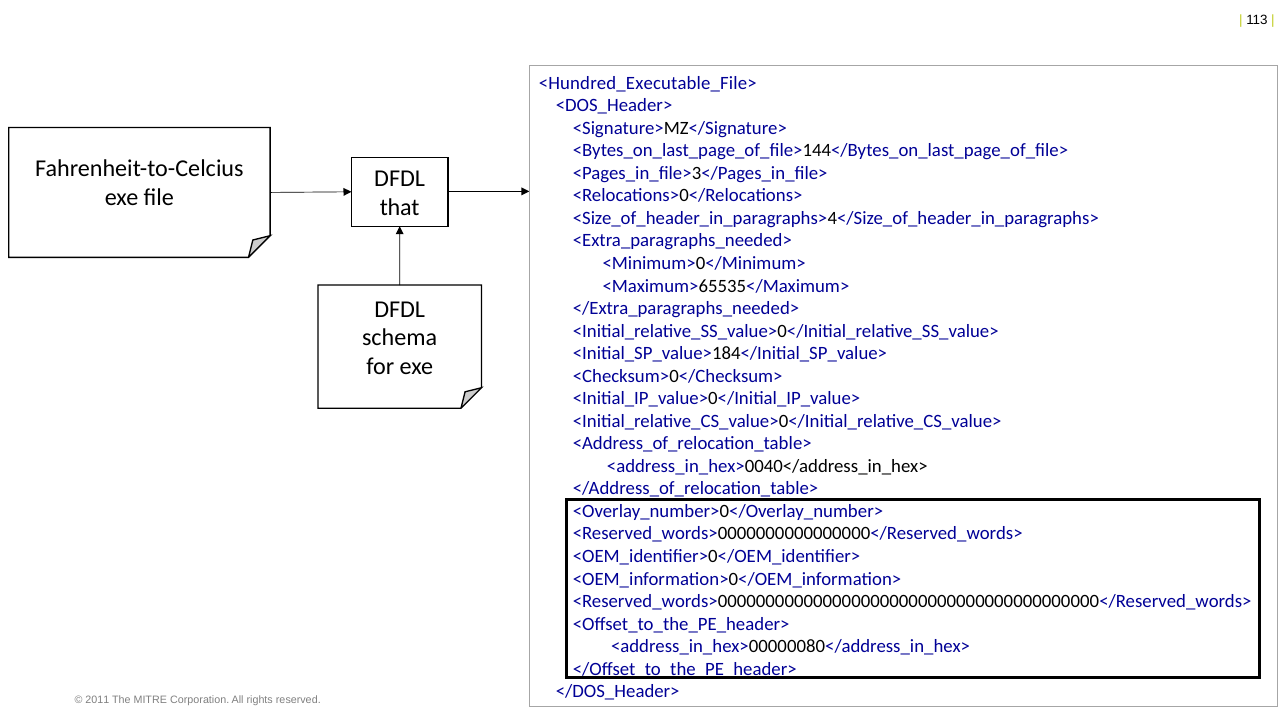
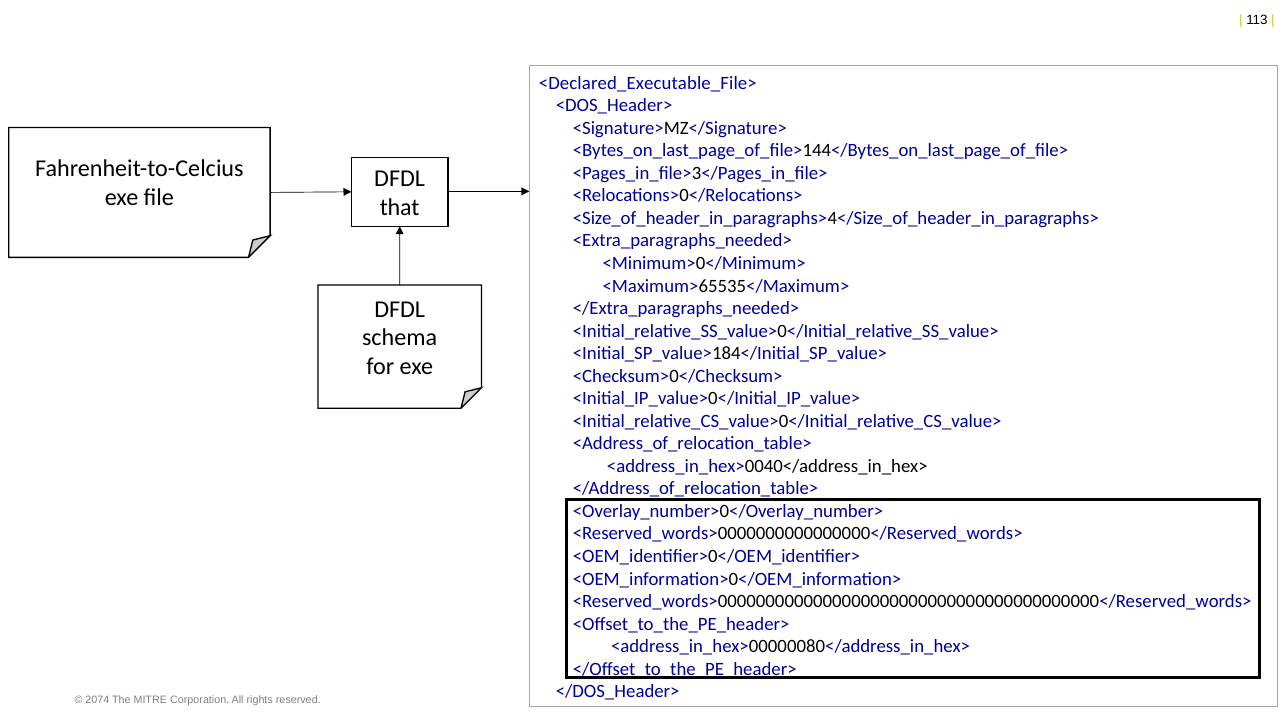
<Hundred_Executable_File>: <Hundred_Executable_File> -> <Declared_Executable_File> (648, 83)
2011: 2011 -> 2074 (97, 700)
